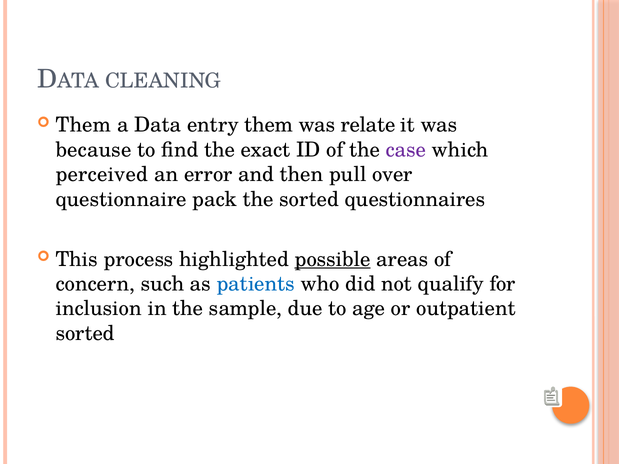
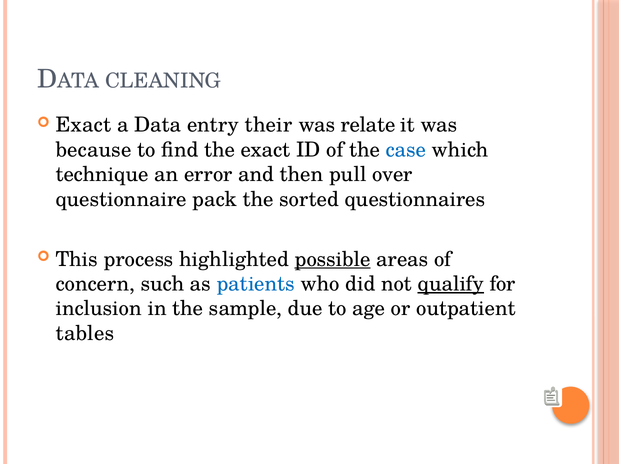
Them: Them -> Exact (83, 125)
entry them: them -> their (269, 125)
case colour: purple -> blue (406, 150)
perceived: perceived -> technique (102, 175)
qualify underline: none -> present (451, 284)
sorted: sorted -> tables (85, 334)
